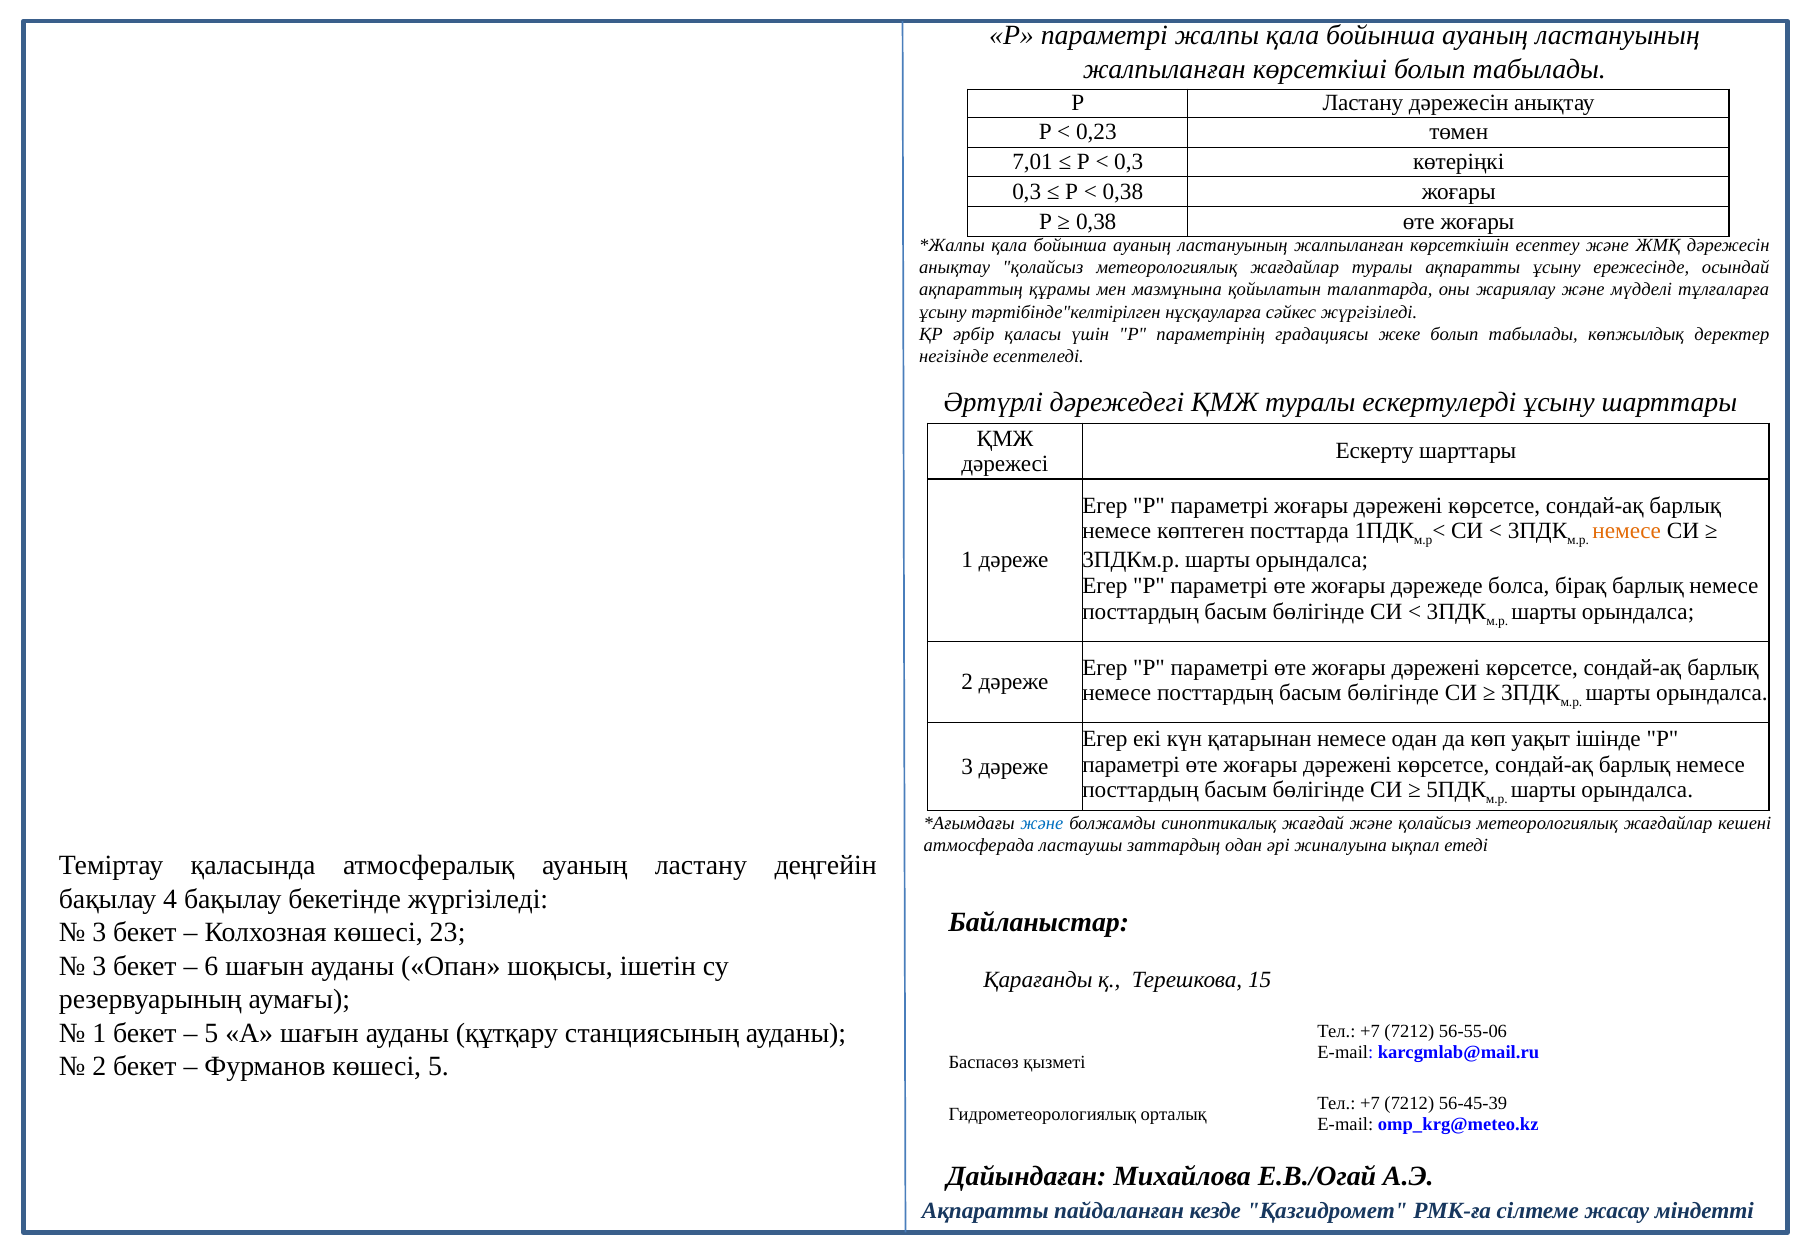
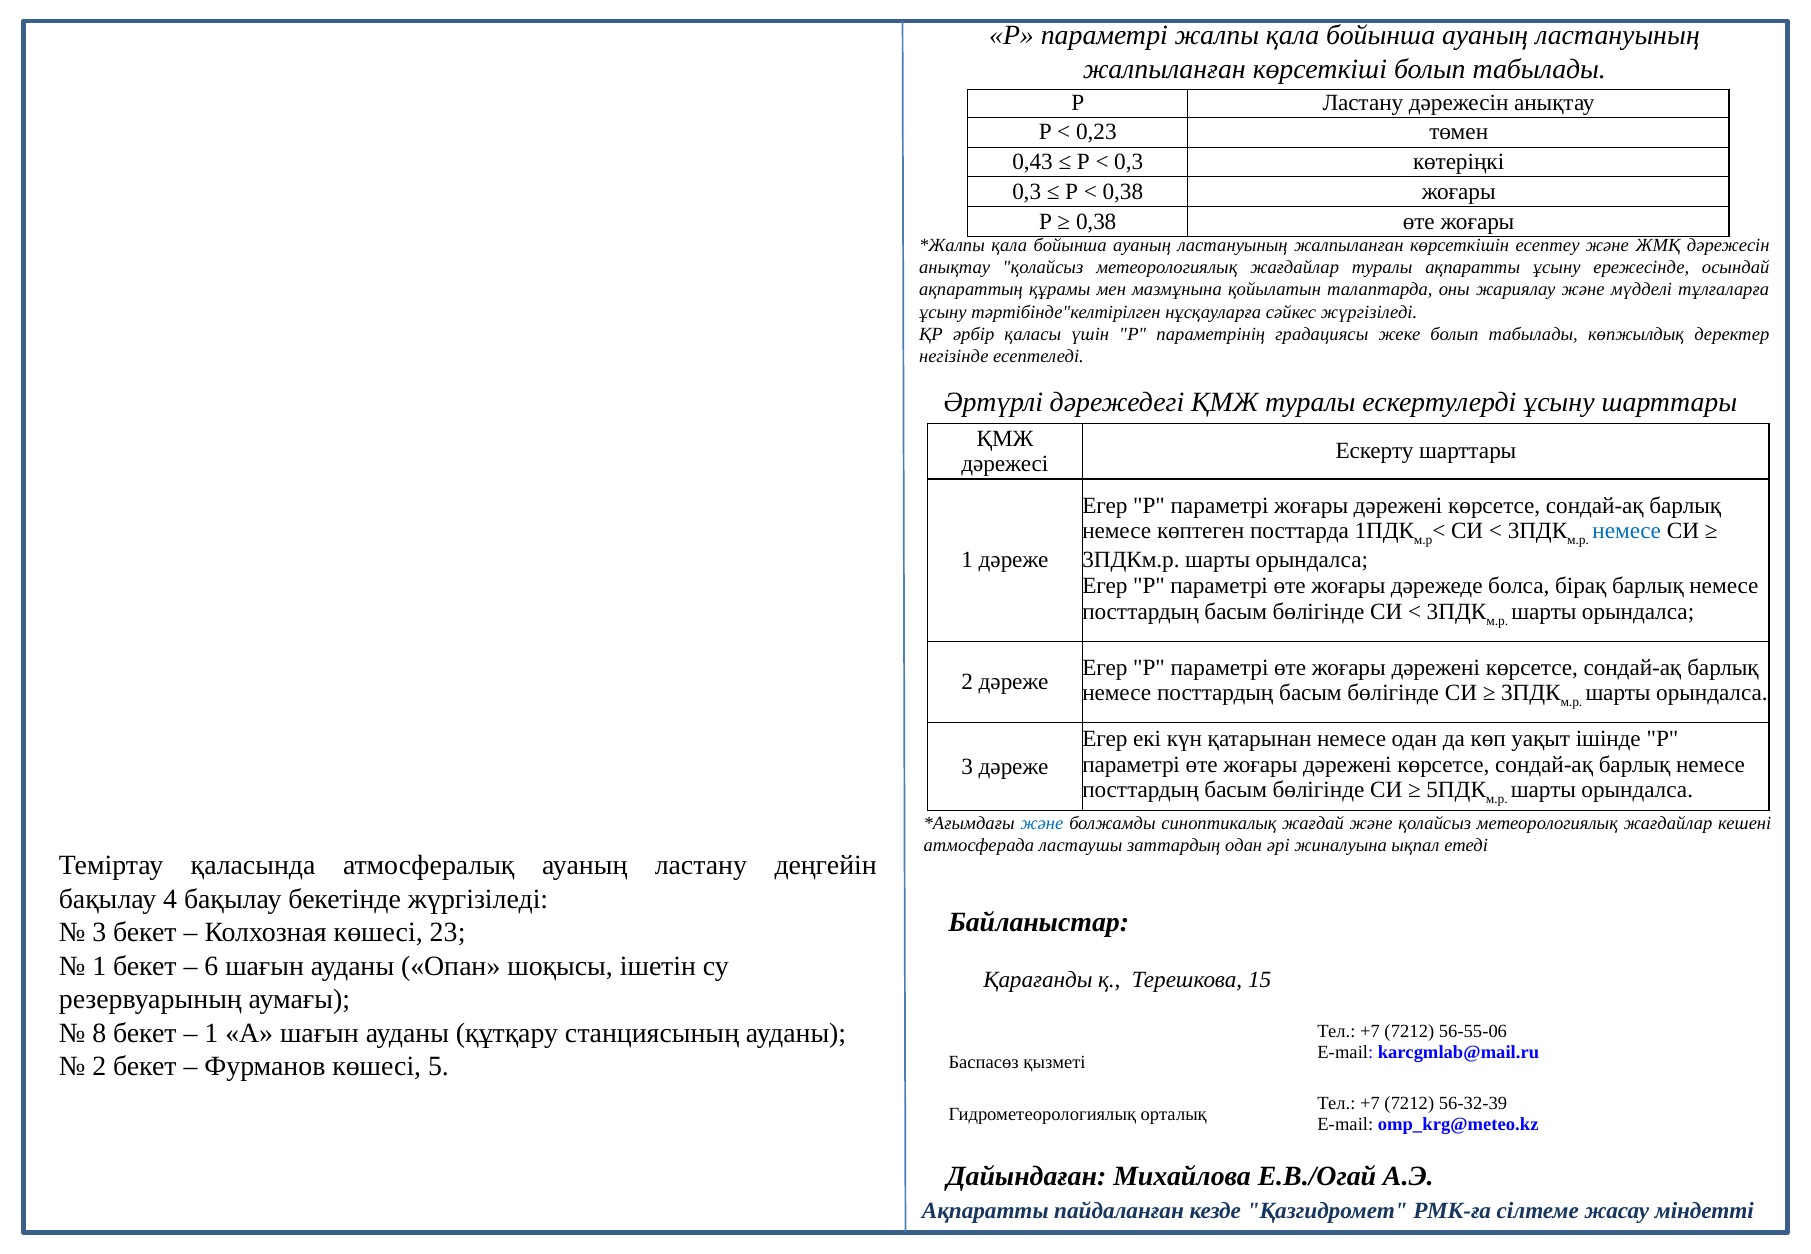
7,01: 7,01 -> 0,43 (1032, 162)
немесе colour: orange -> blue (1627, 531)
3: 3 -> 1 (99, 966)
1: 1 -> 8 (99, 1033)
5: 5 -> 1 (211, 1033)
56-45-39: 56-45-39 -> 56-32-39 (1473, 1104)
